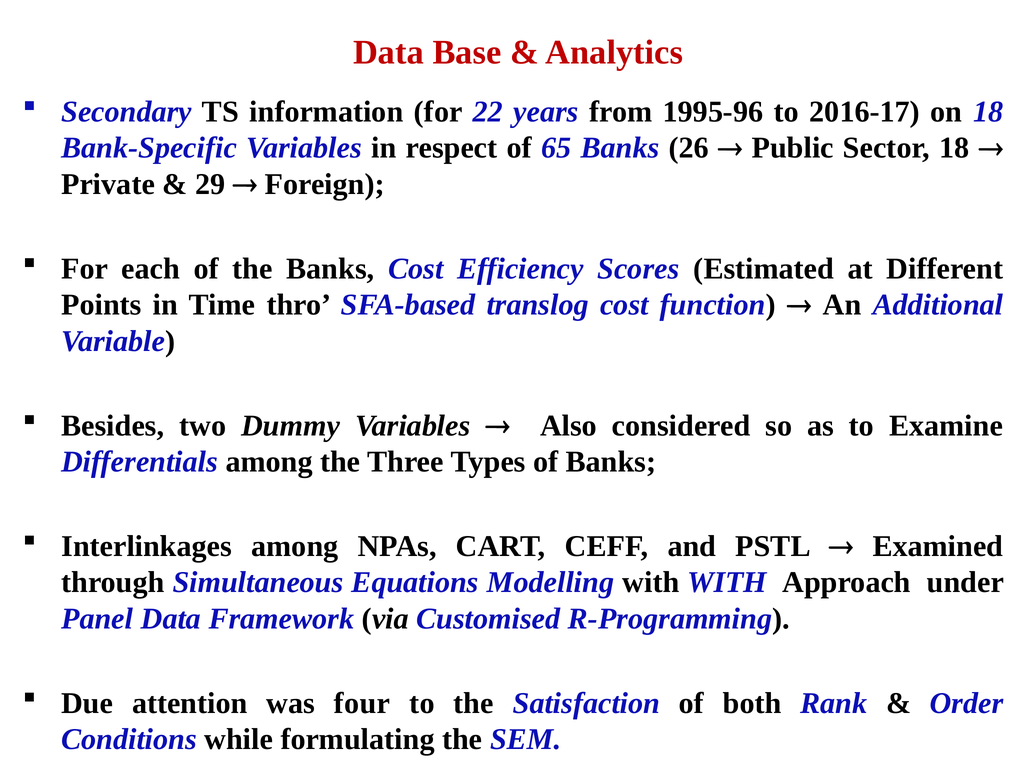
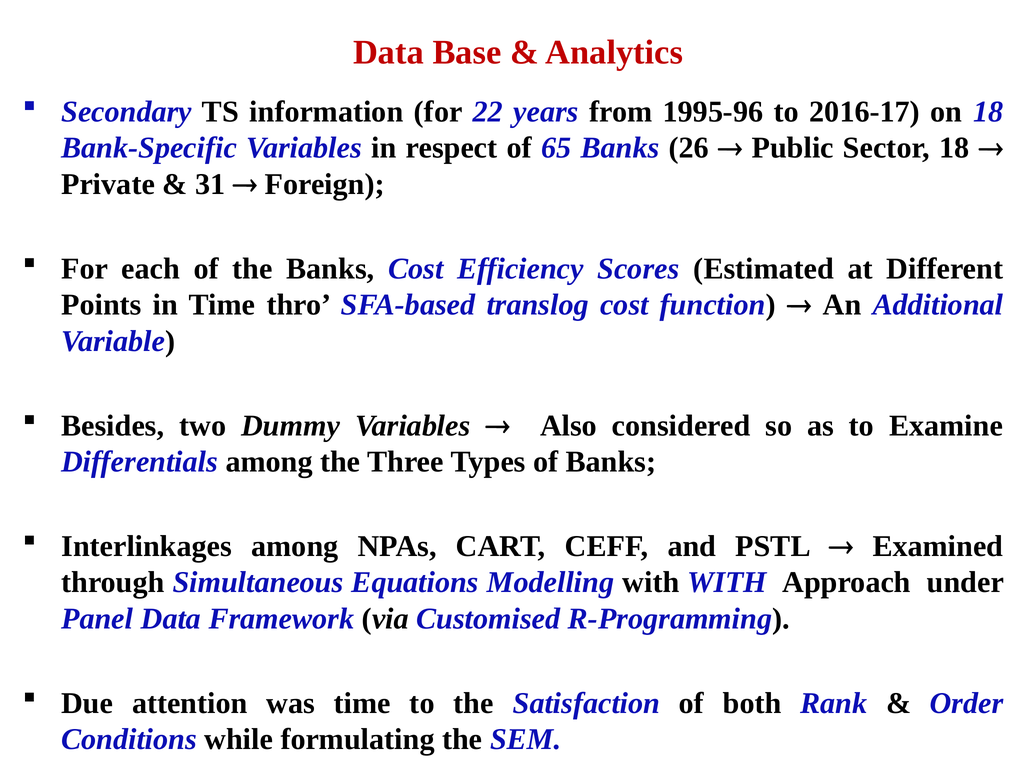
29: 29 -> 31 (210, 184)
was four: four -> time (362, 703)
